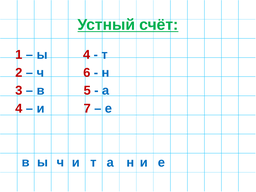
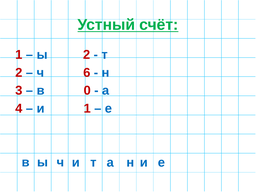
ы 4: 4 -> 2 (87, 55)
5: 5 -> 0 (87, 90)
и 7: 7 -> 1 (87, 108)
